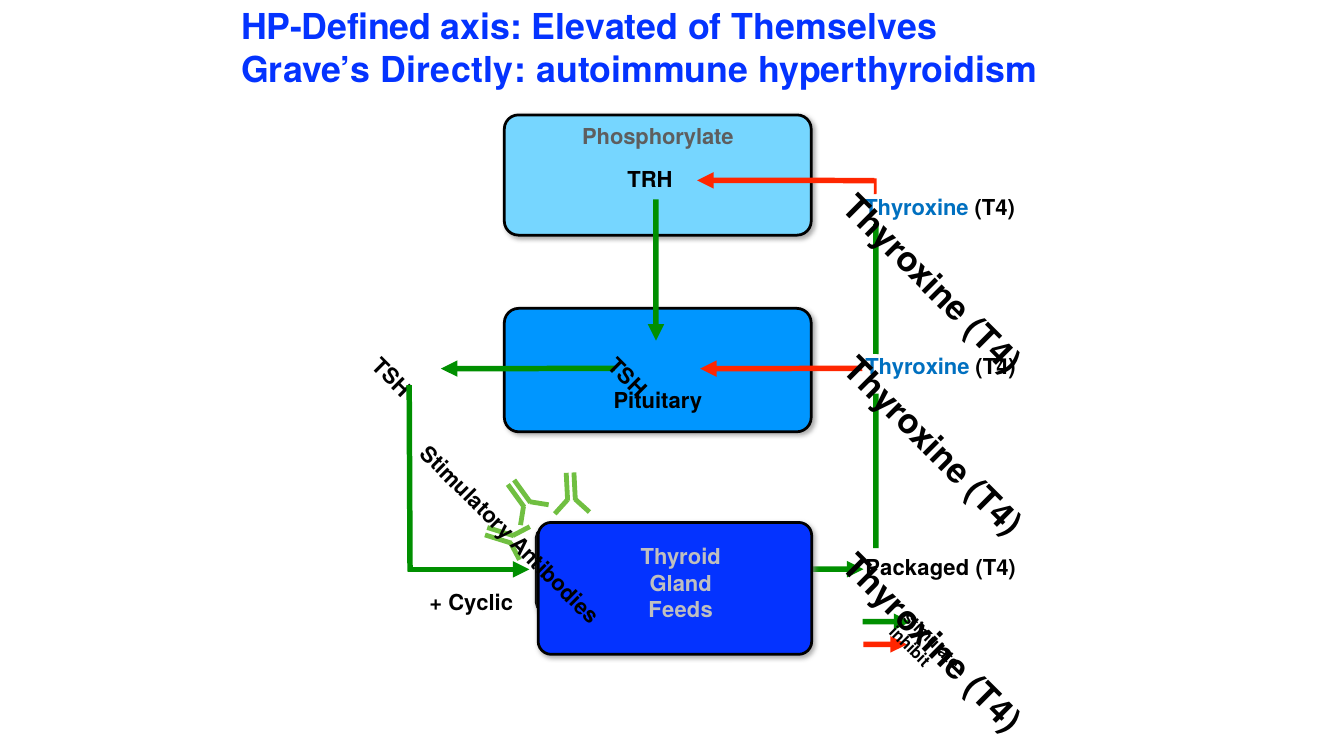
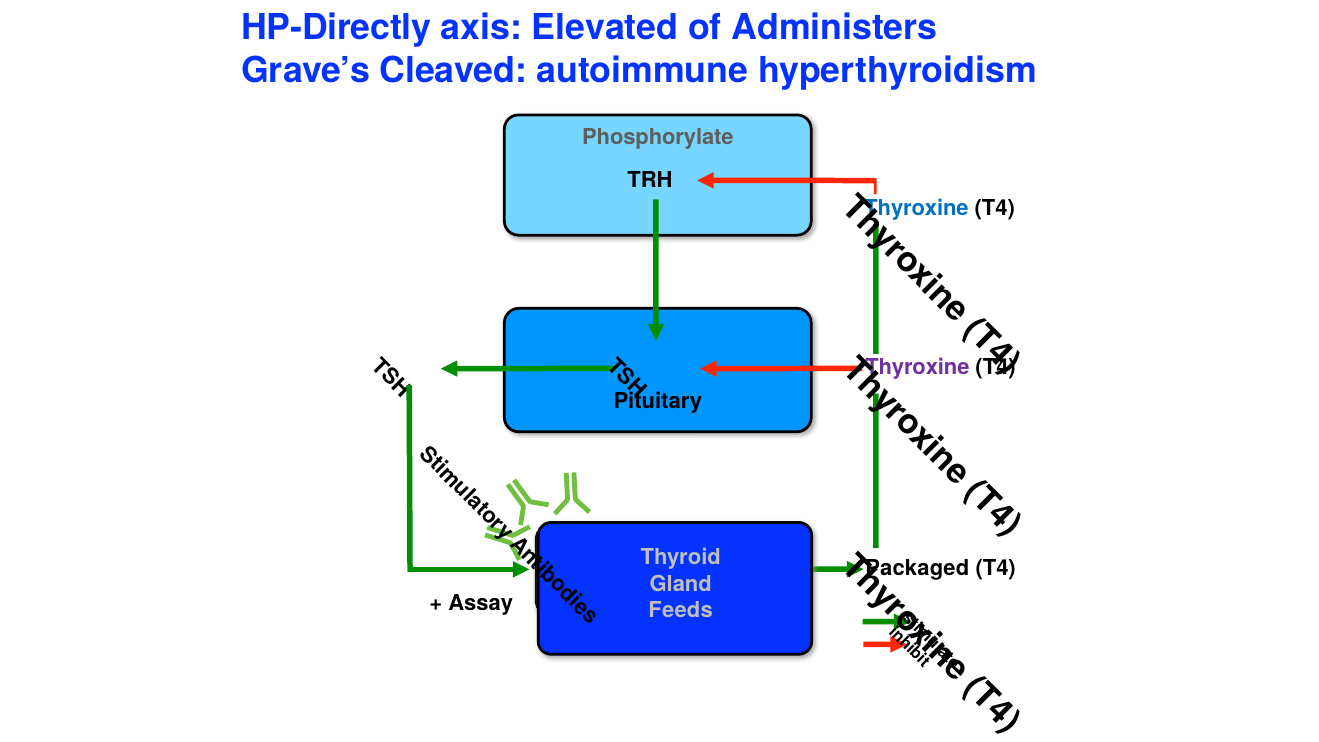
HP-Defined: HP-Defined -> HP-Directly (336, 28)
Themselves: Themselves -> Administers (834, 28)
Directly: Directly -> Cleaved (453, 71)
Thyroxine colour: blue -> purple (917, 367)
Cyclic: Cyclic -> Assay (481, 603)
